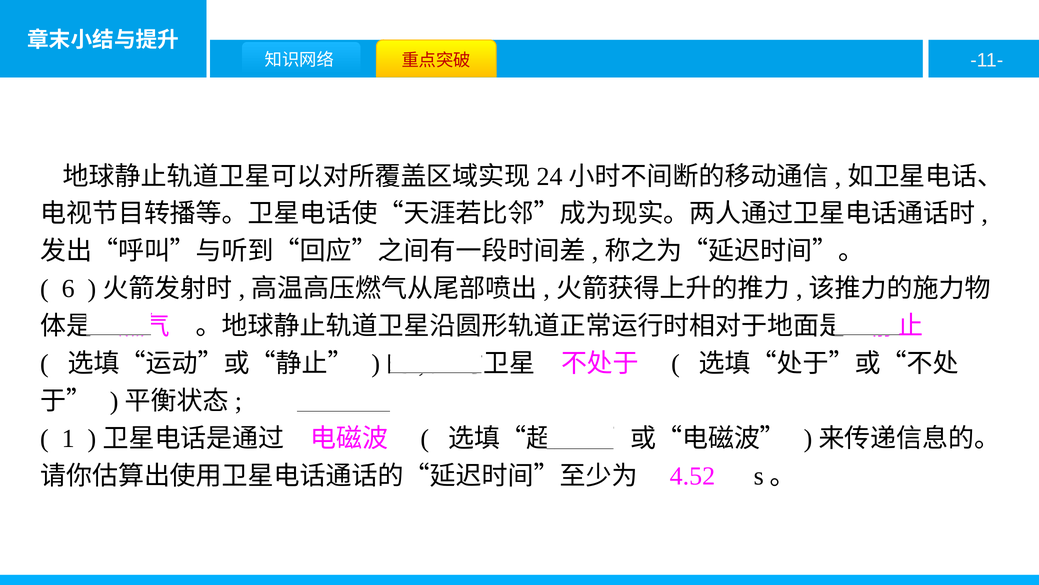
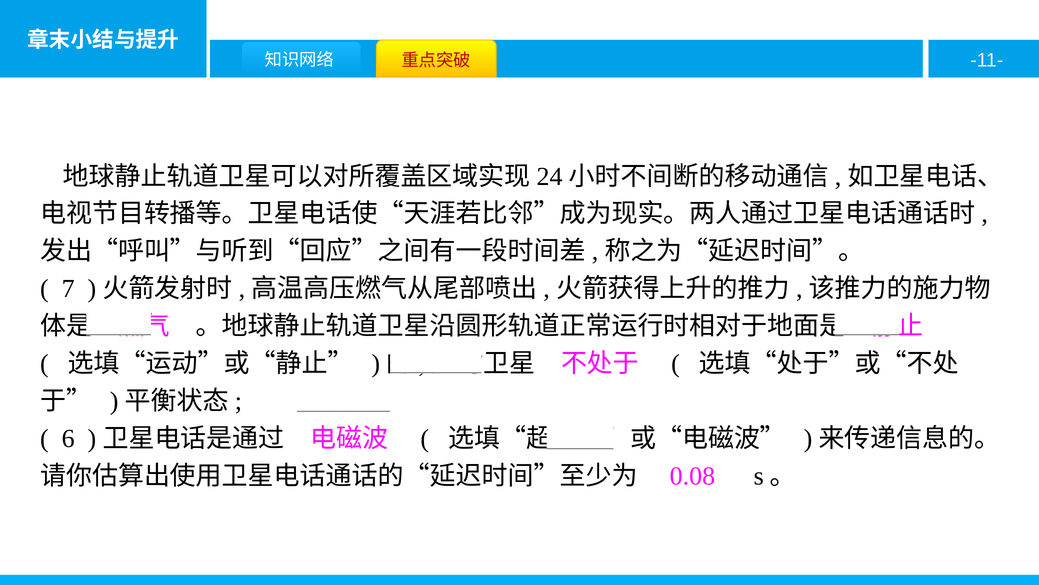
6: 6 -> 7 (68, 288)
1: 1 -> 6 (68, 438)
4.52: 4.52 -> 0.08 (692, 475)
